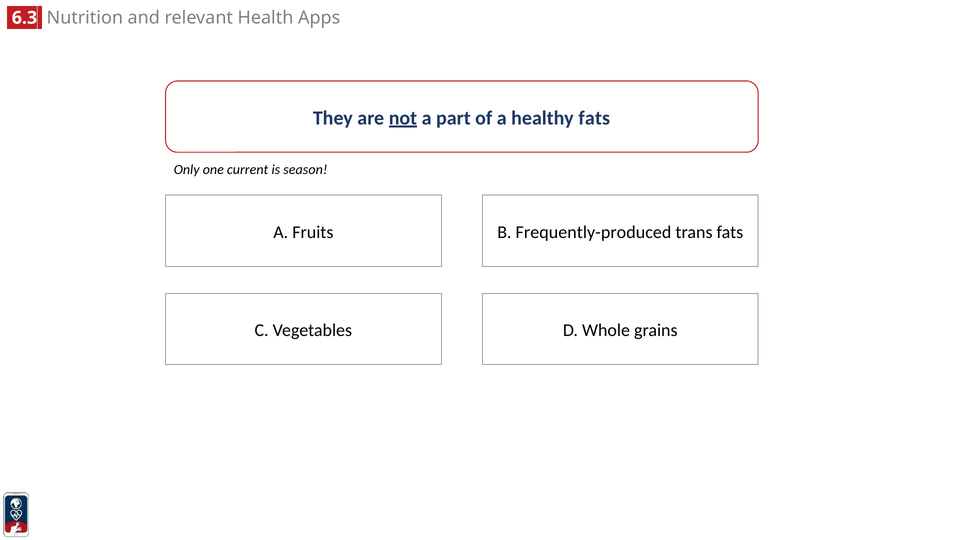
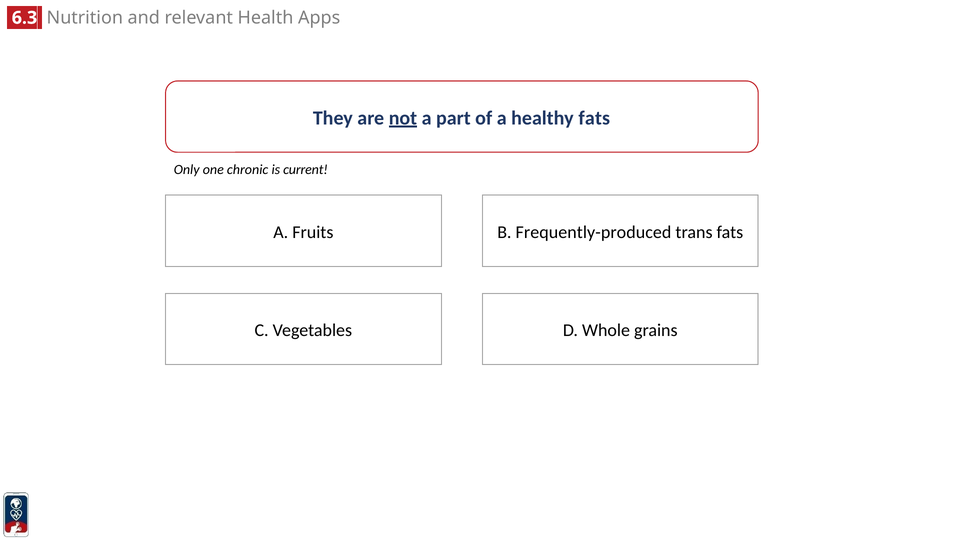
current: current -> chronic (248, 169)
season: season -> current (306, 169)
